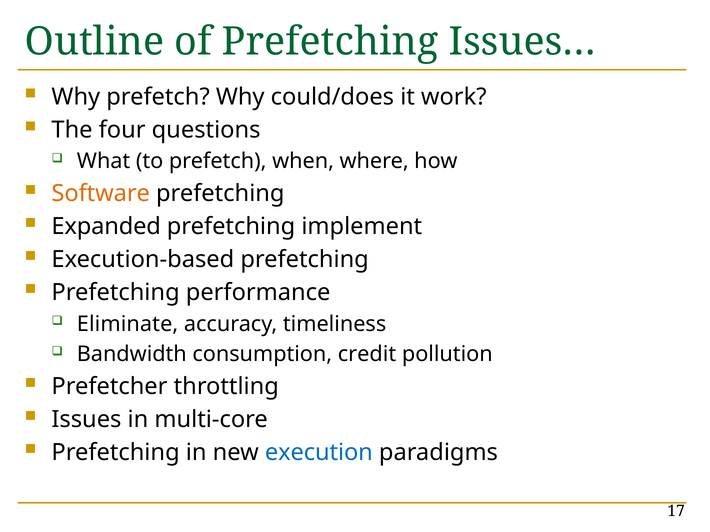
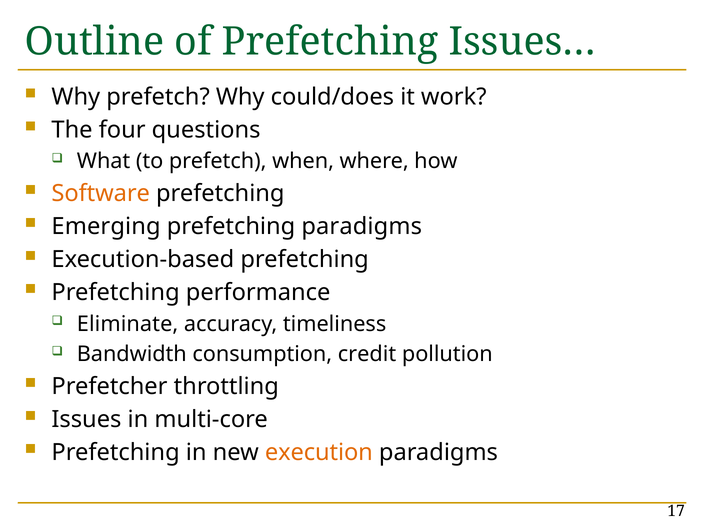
Expanded: Expanded -> Emerging (106, 227)
prefetching implement: implement -> paradigms (362, 227)
execution colour: blue -> orange (319, 453)
